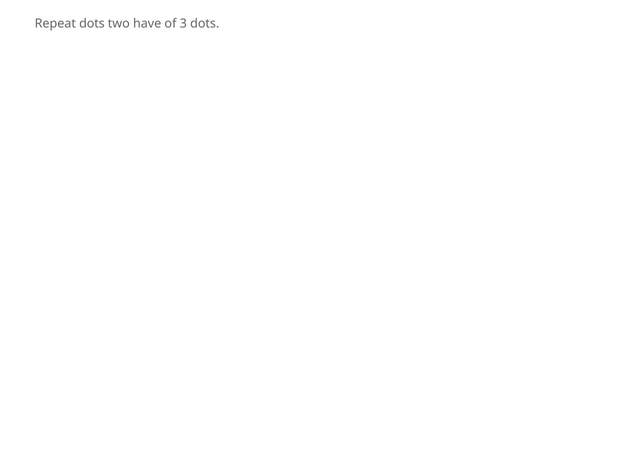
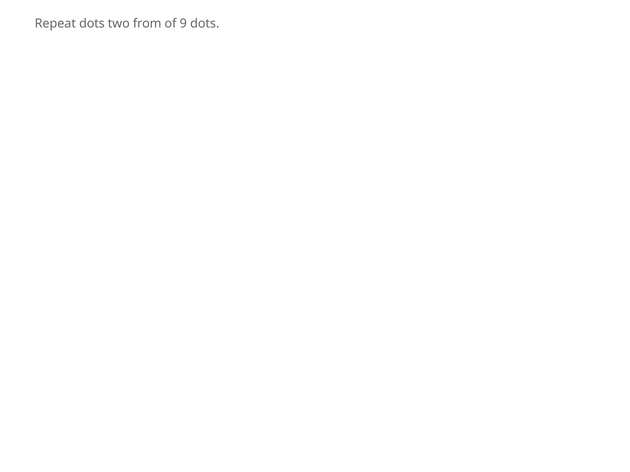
have: have -> from (147, 24)
3: 3 -> 9 (183, 24)
